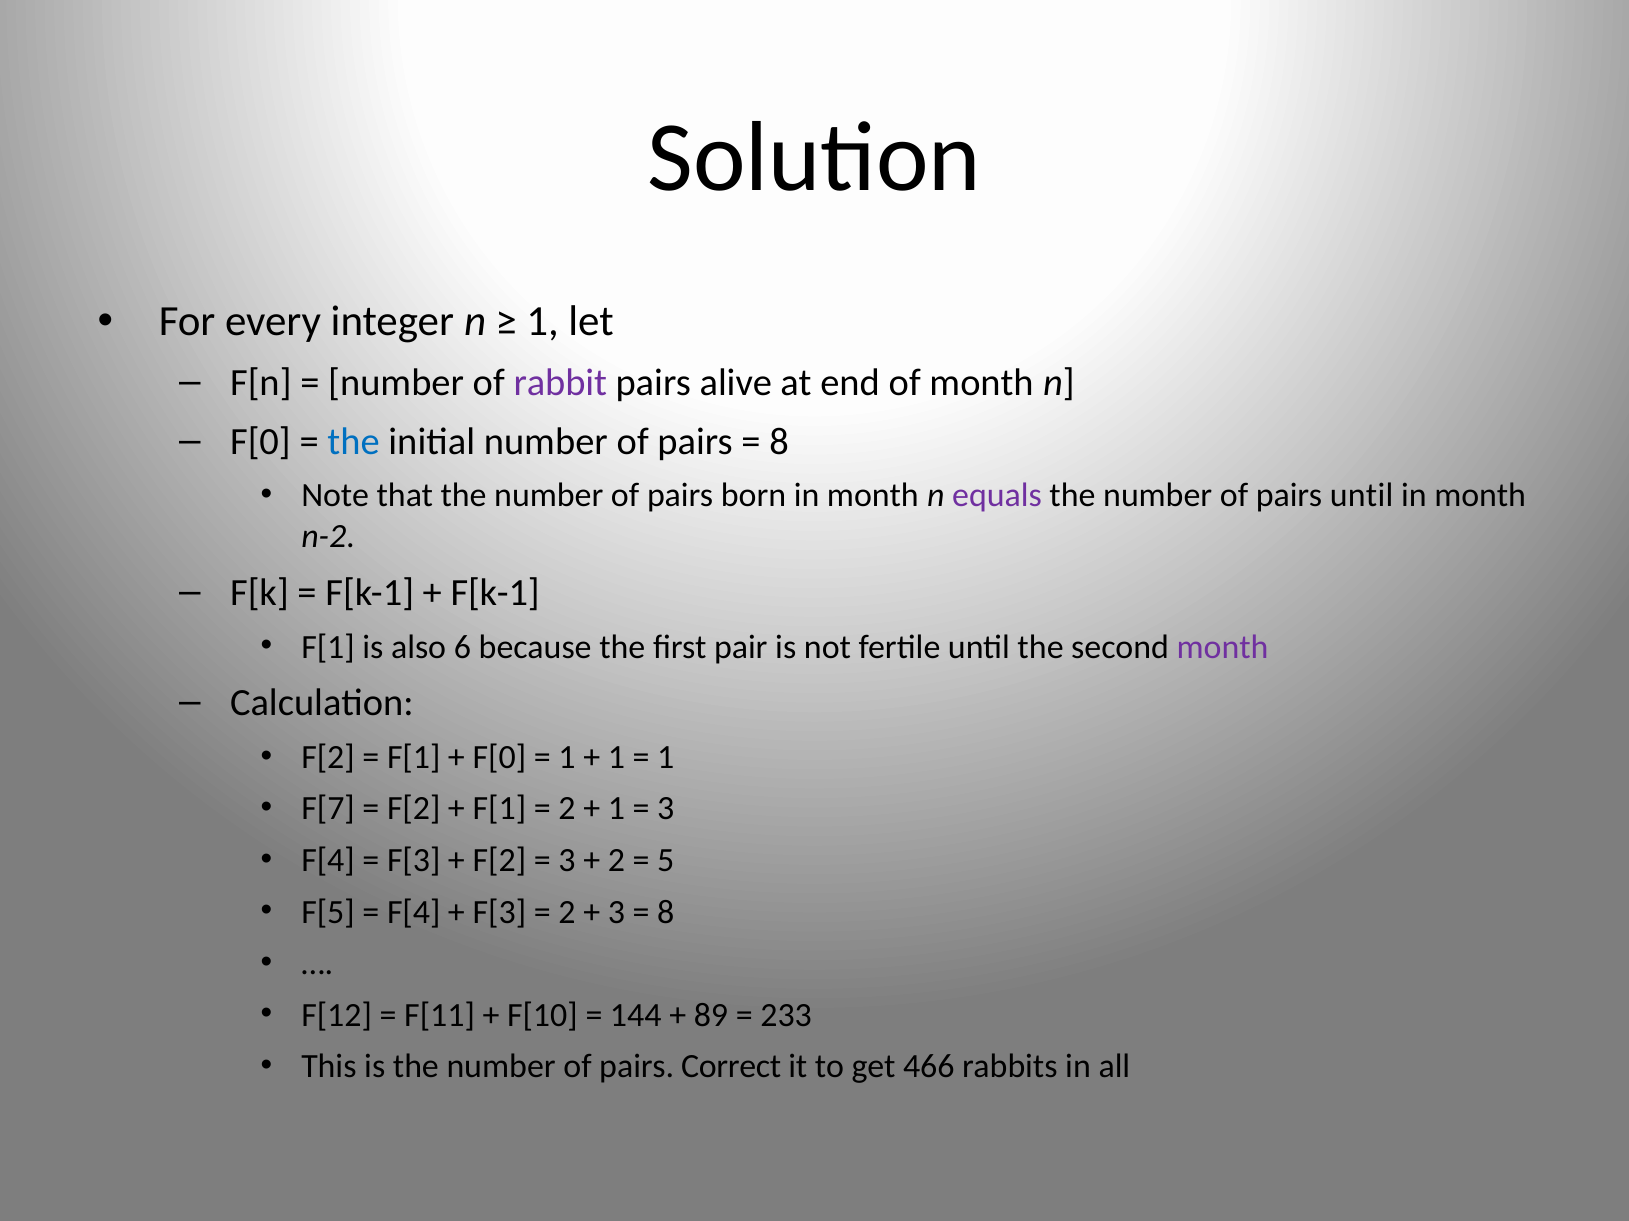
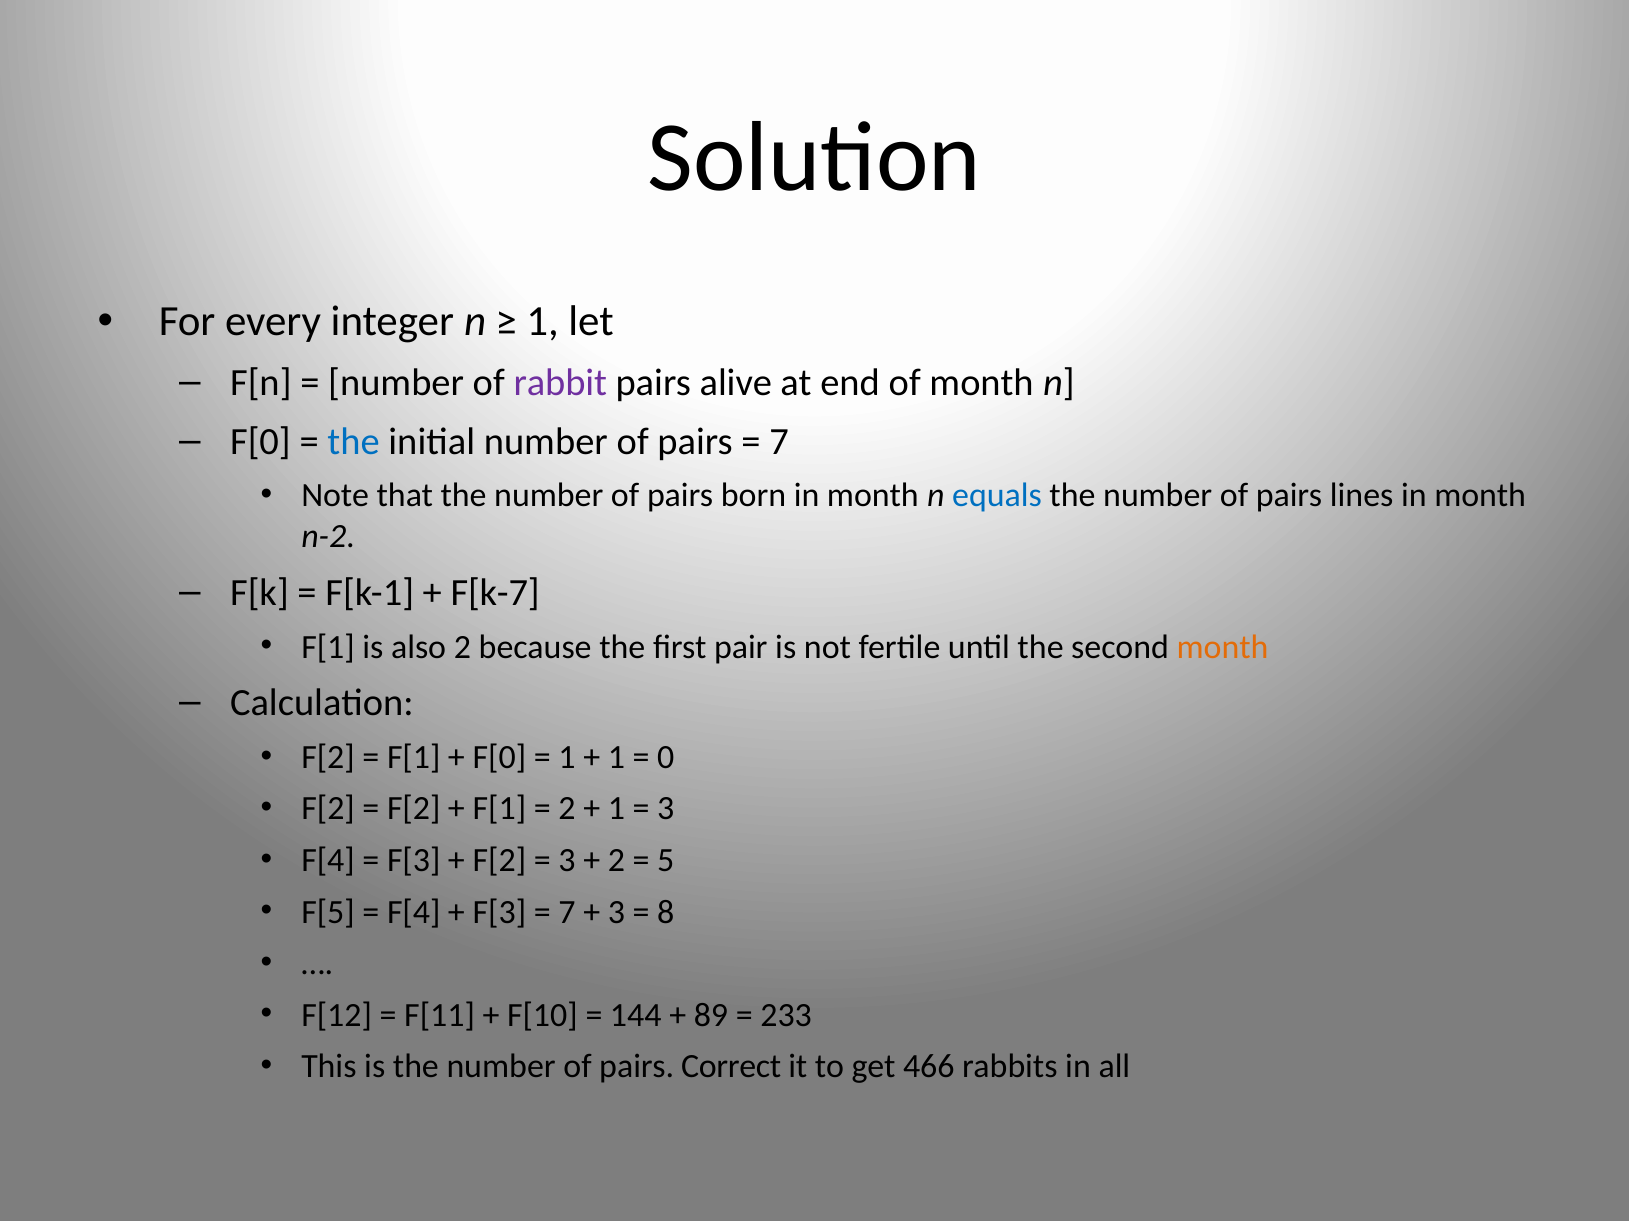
8: 8 -> 7 (779, 442)
equals colour: purple -> blue (997, 496)
pairs until: until -> lines (1362, 496)
F[k-1: F[k-1 -> F[k-7 (495, 593)
also 6: 6 -> 2 (462, 647)
month colour: purple -> orange (1223, 647)
1: 1 -> 0 (666, 758)
F[7: F[7 -> F[2 (328, 809)
2: 2 -> 7 (567, 912)
